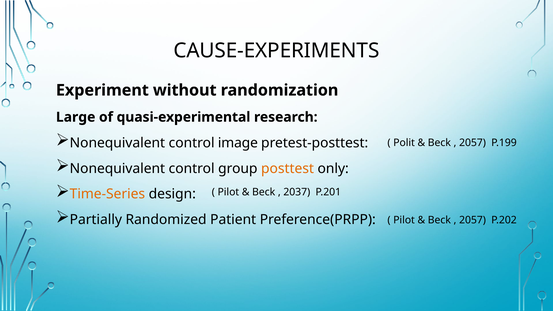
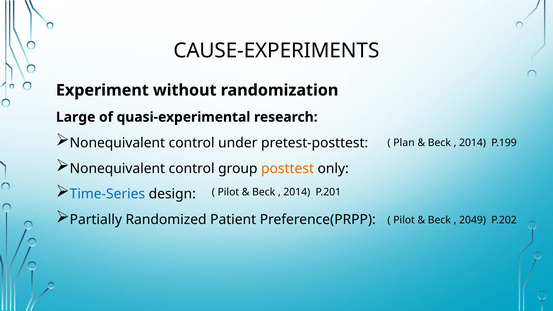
image: image -> under (238, 143)
Polit: Polit -> Plan (404, 143)
2057: 2057 -> 2014 (472, 143)
Time-Series colour: orange -> blue (107, 194)
2037: 2037 -> 2014 (297, 192)
2057: 2057 -> 2049 (472, 220)
